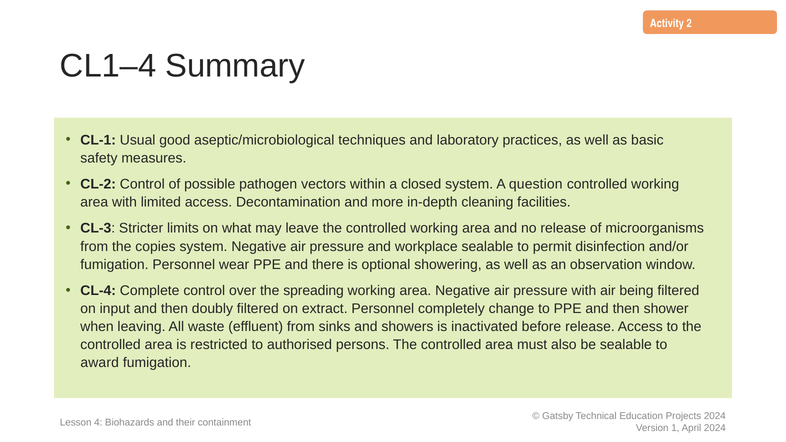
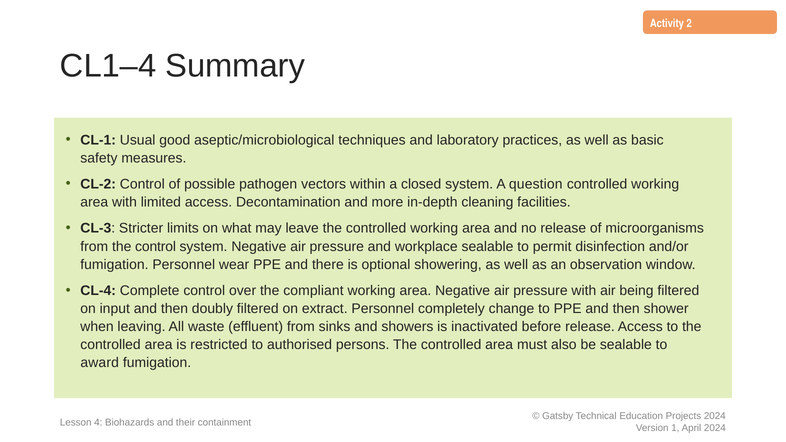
the copies: copies -> control (156, 246)
spreading: spreading -> compliant (313, 291)
